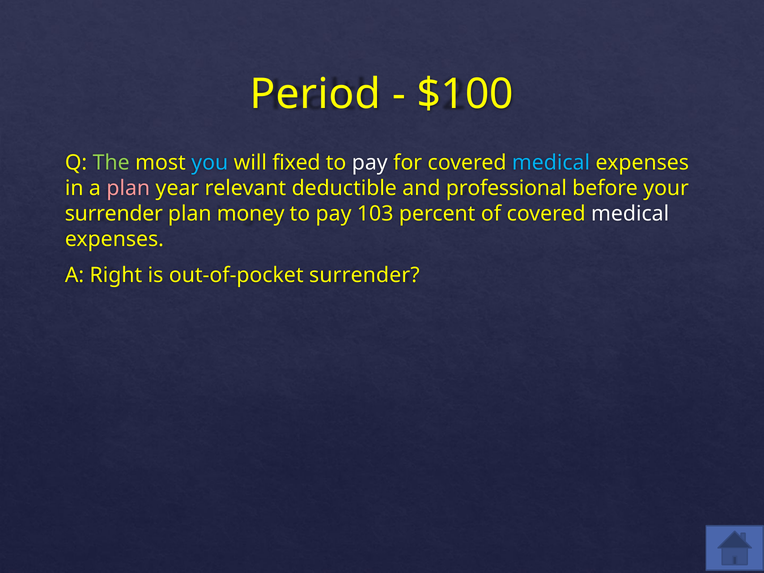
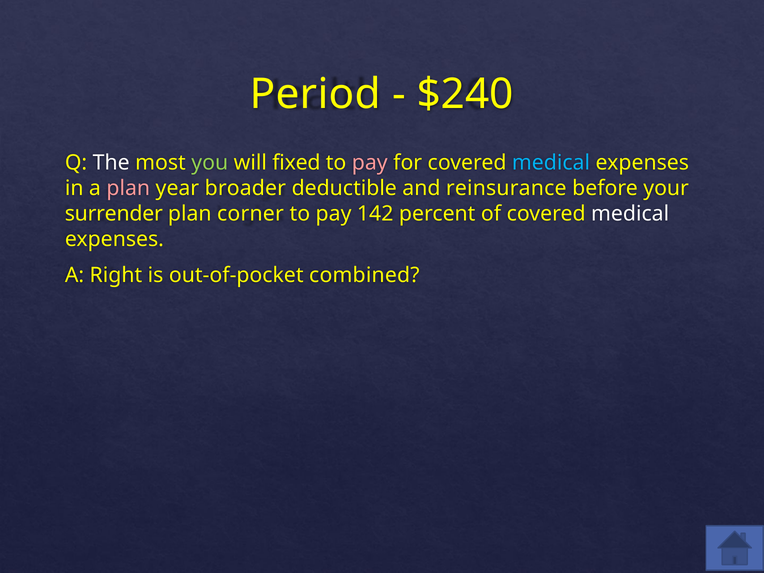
$100: $100 -> $240 (465, 94)
The colour: light green -> white (111, 163)
you colour: light blue -> light green (210, 163)
pay colour: white -> pink (370, 163)
relevant: relevant -> broader (245, 188)
professional: professional -> reinsurance (506, 188)
money: money -> corner (250, 214)
103: 103 -> 142 (375, 214)
out-of-pocket surrender: surrender -> combined (364, 275)
